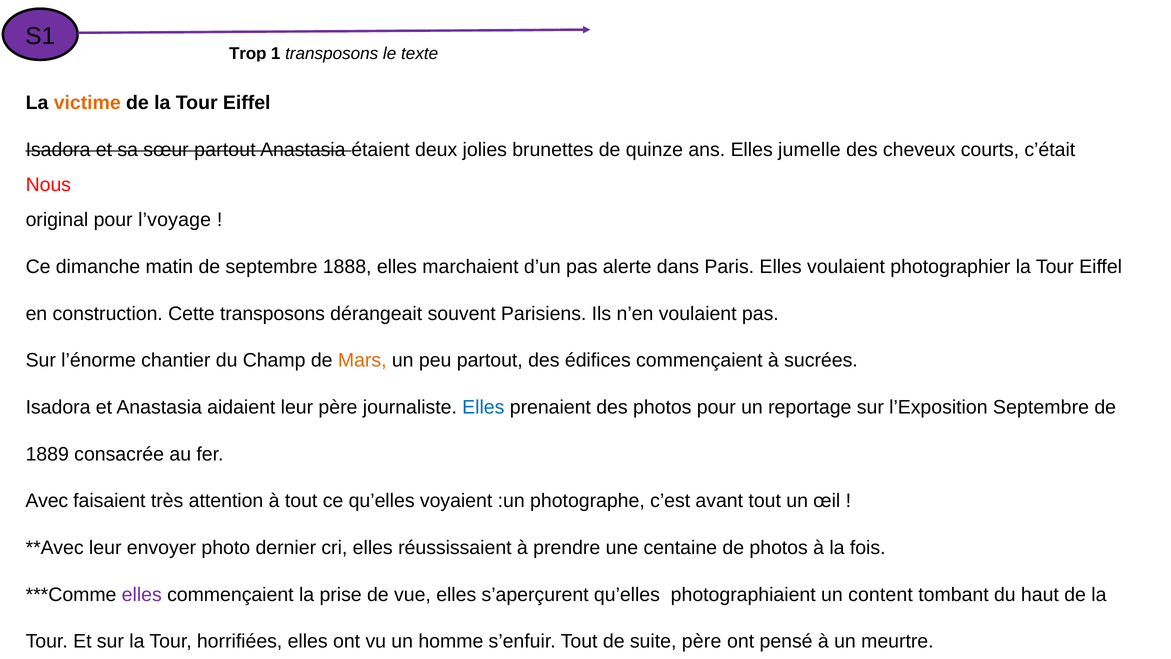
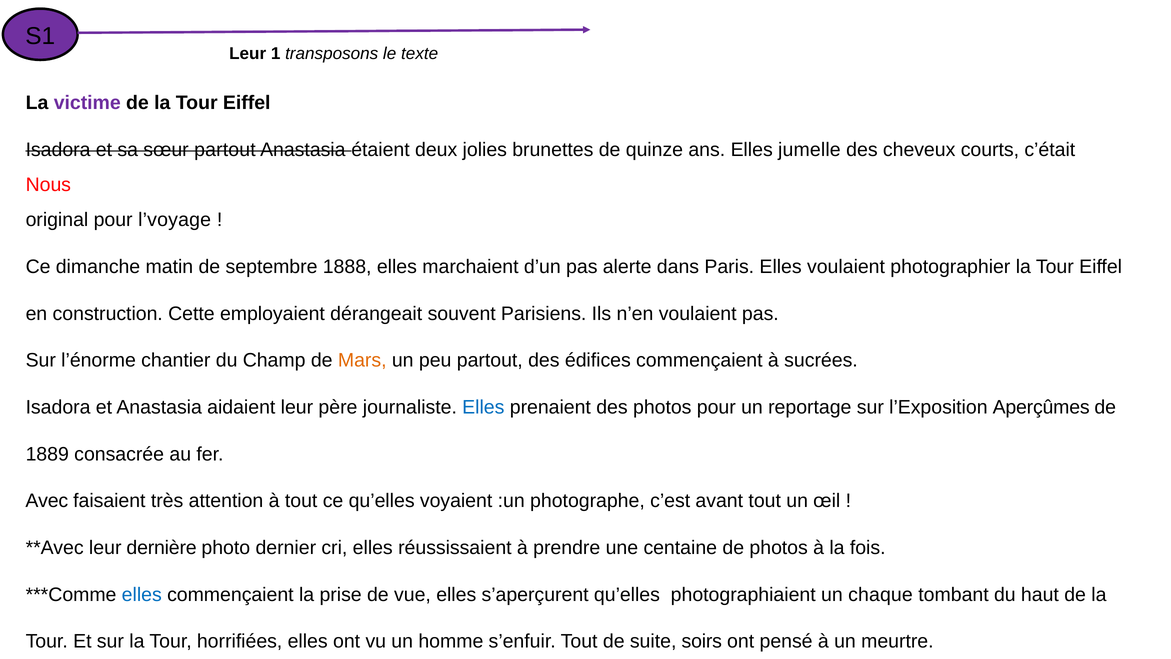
Trop: Trop -> Leur (248, 54)
victime colour: orange -> purple (87, 103)
Cette transposons: transposons -> employaient (272, 313)
l’Exposition Septembre: Septembre -> Aperçûmes (1041, 407)
envoyer: envoyer -> dernière (162, 548)
elles colour: purple -> blue (142, 594)
content: content -> chaque (880, 594)
suite père: père -> soirs (702, 641)
